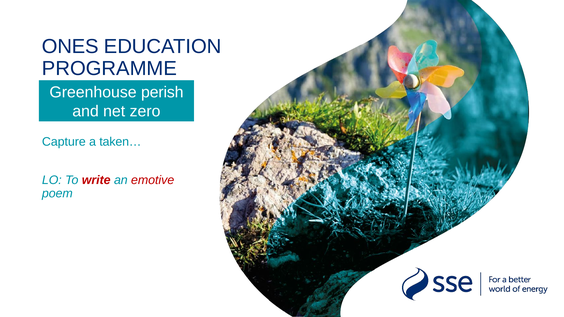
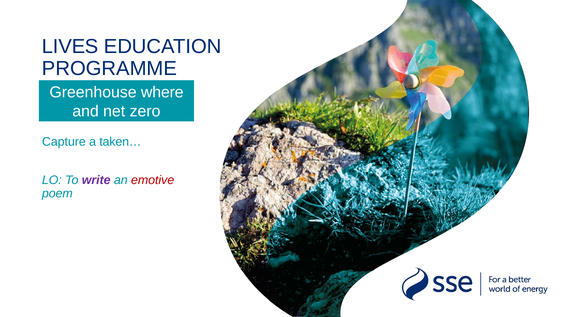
ONES: ONES -> LIVES (70, 46)
perish: perish -> where (162, 92)
write colour: red -> purple (96, 180)
